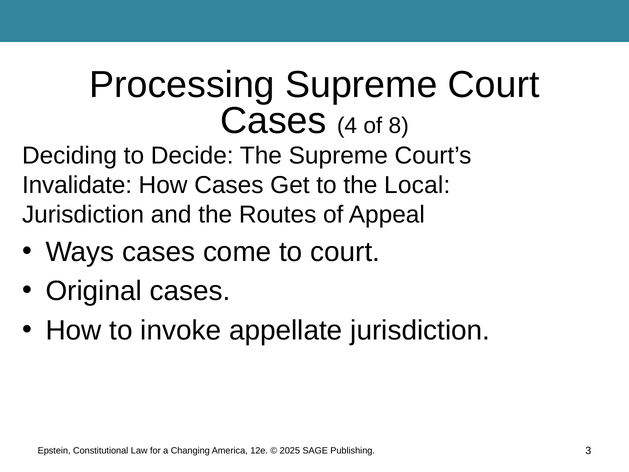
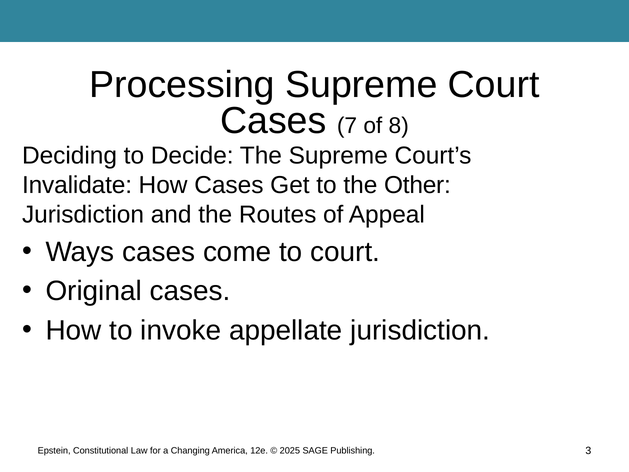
4: 4 -> 7 (347, 126)
Local: Local -> Other (417, 185)
